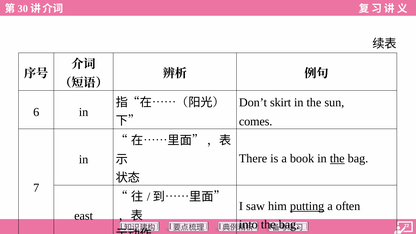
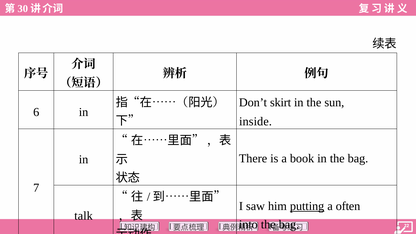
comes: comes -> inside (256, 122)
the underline: present -> none (337, 159)
east: east -> talk (84, 216)
